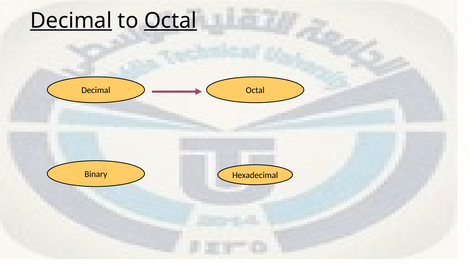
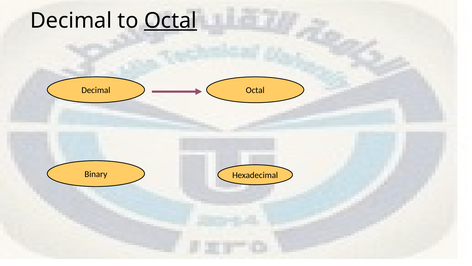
Decimal underline: present -> none (71, 21)
